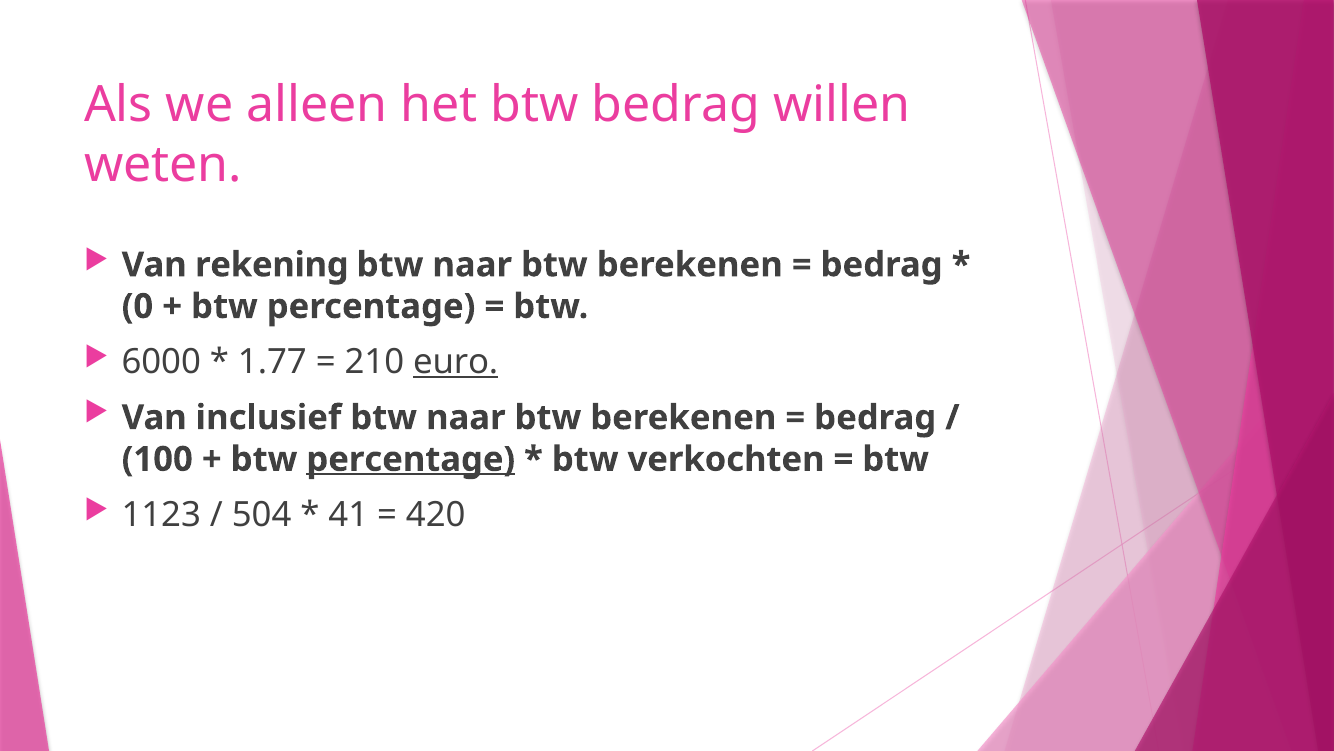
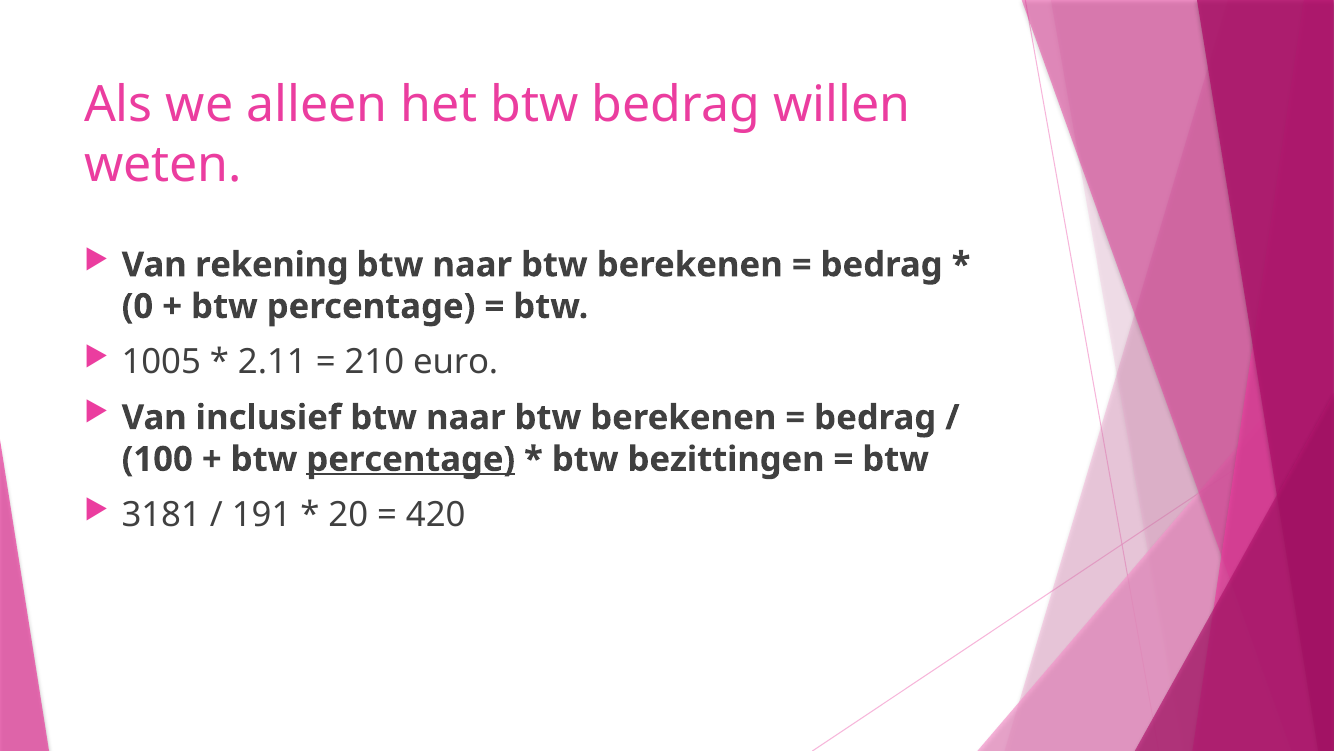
6000: 6000 -> 1005 (161, 362)
1.77: 1.77 -> 2.11 (272, 362)
euro underline: present -> none (456, 362)
verkochten: verkochten -> bezittingen (726, 459)
1123: 1123 -> 3181 (161, 515)
504: 504 -> 191 (262, 515)
41: 41 -> 20 (348, 515)
